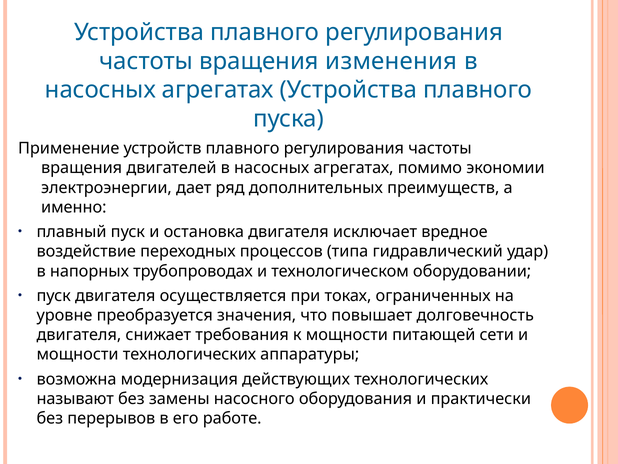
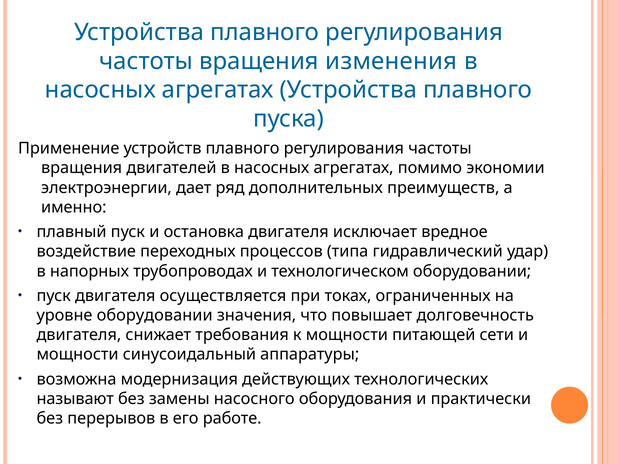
уровне преобразуется: преобразуется -> оборудовании (155, 315)
мощности технологических: технологических -> синусоидальный (189, 354)
